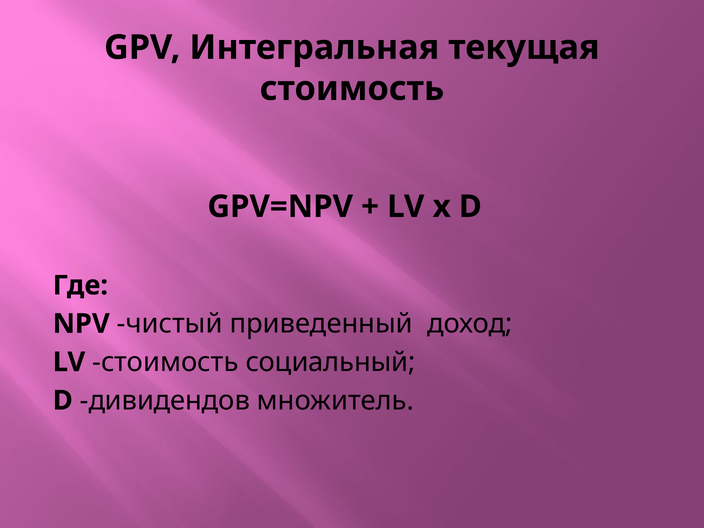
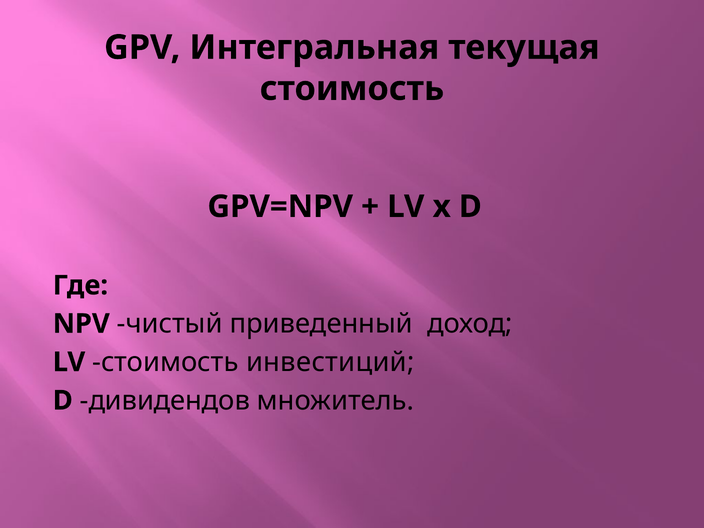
социальный: социальный -> инвестиций (330, 362)
